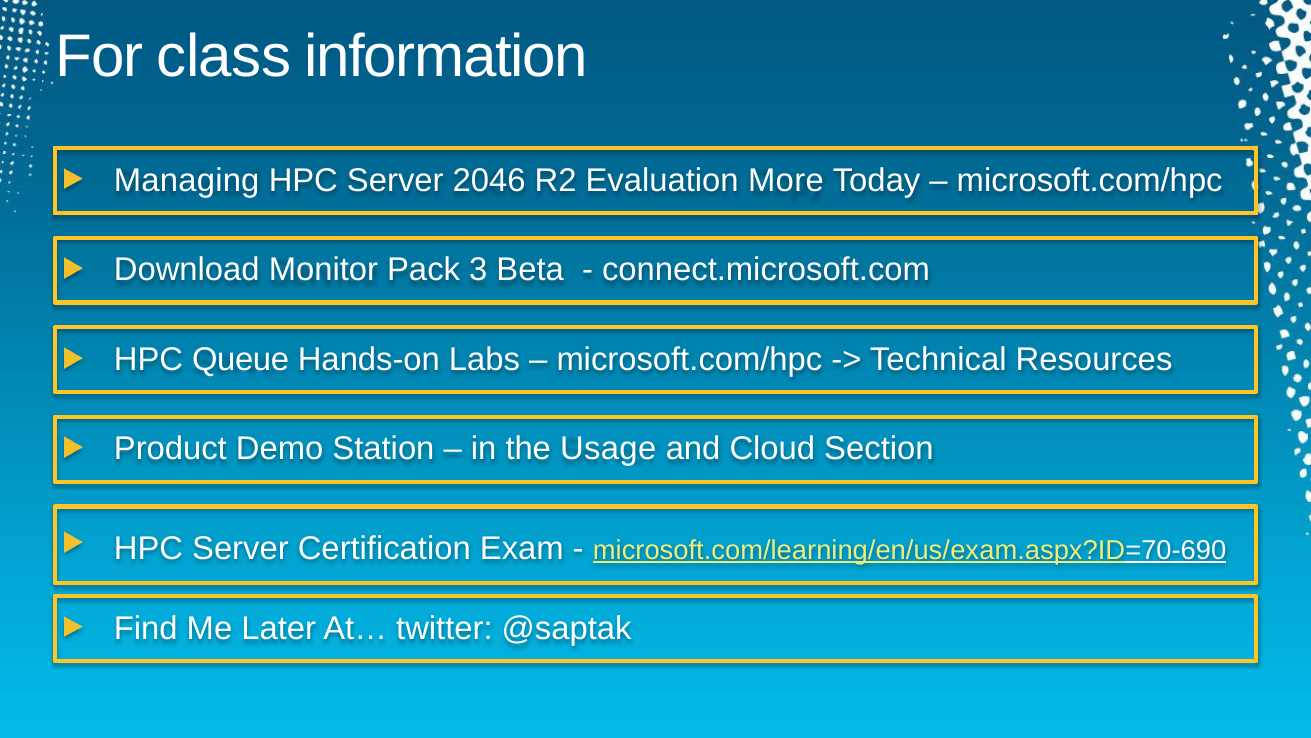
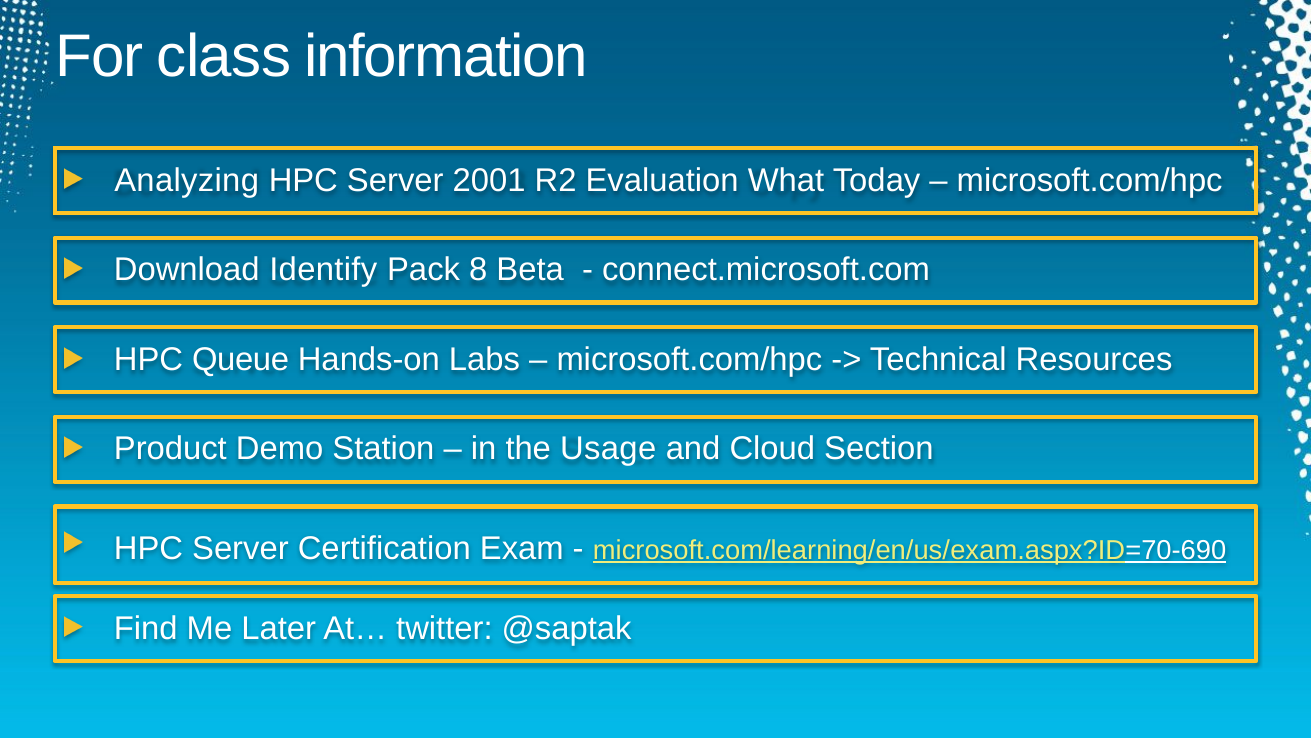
Managing: Managing -> Analyzing (187, 180)
2046: 2046 -> 2001 (489, 180)
More: More -> What (786, 180)
Monitor: Monitor -> Identify (323, 270)
3: 3 -> 8 (478, 270)
